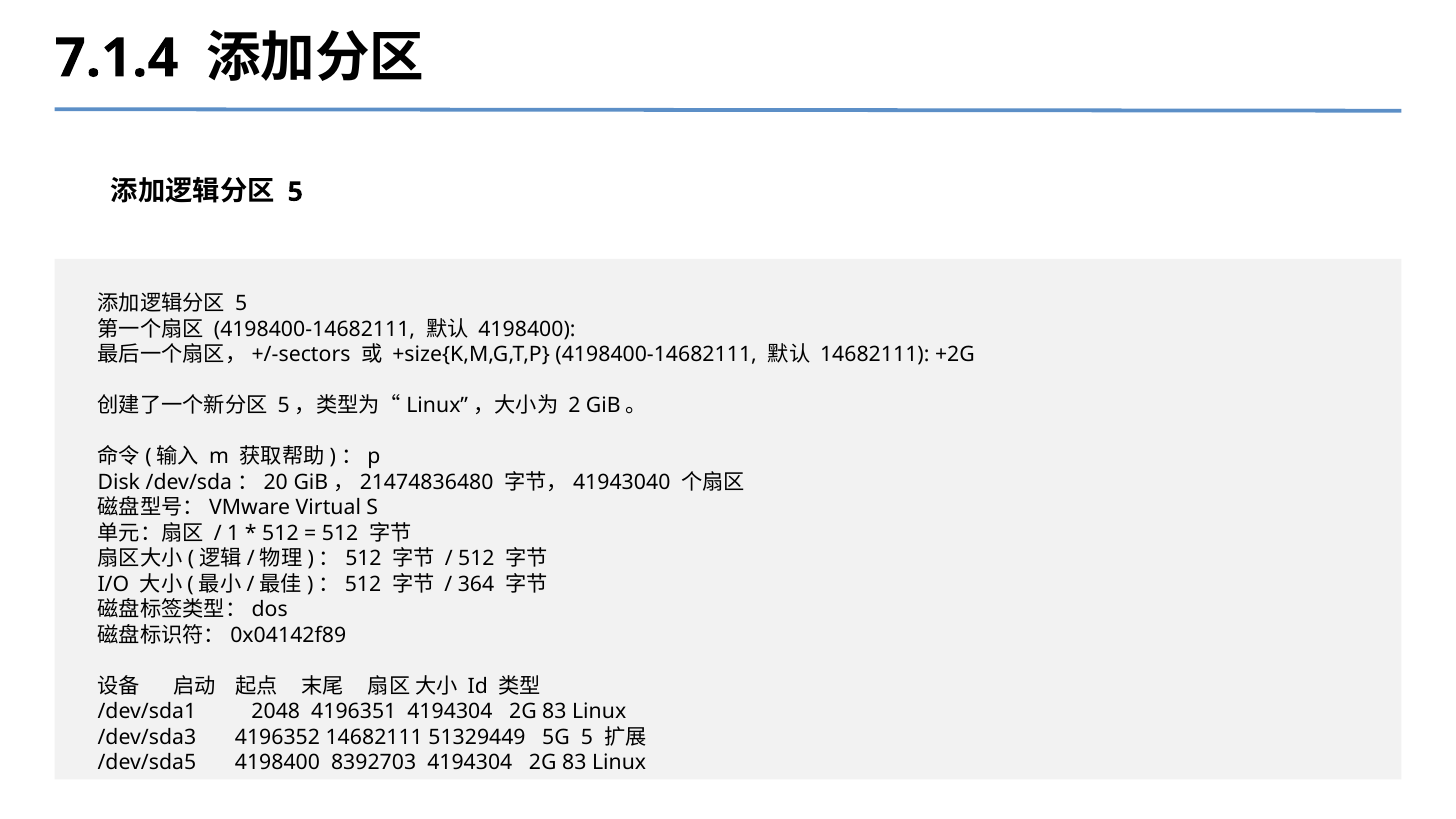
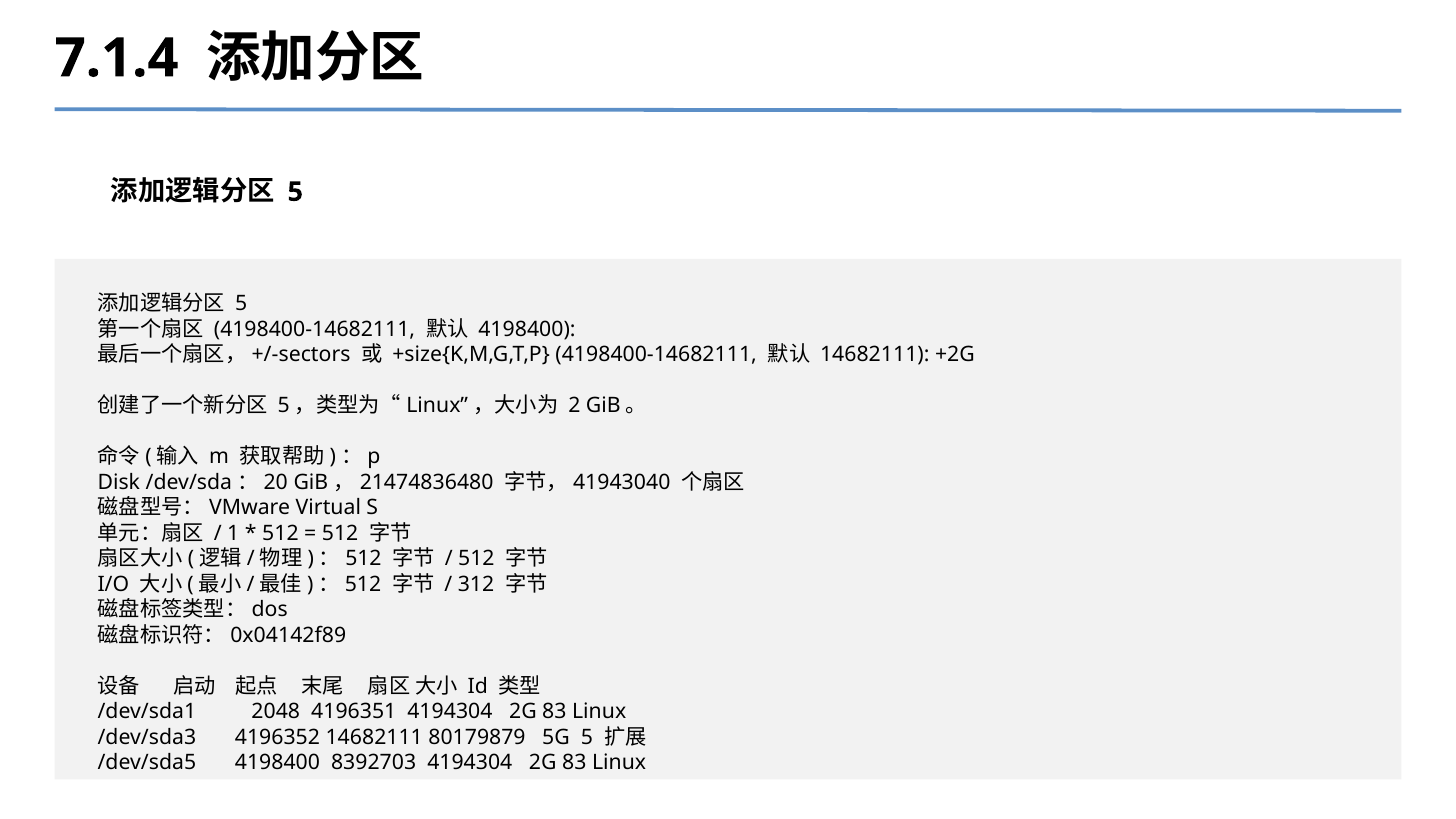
364: 364 -> 312 (476, 584)
51329449: 51329449 -> 80179879 (477, 737)
